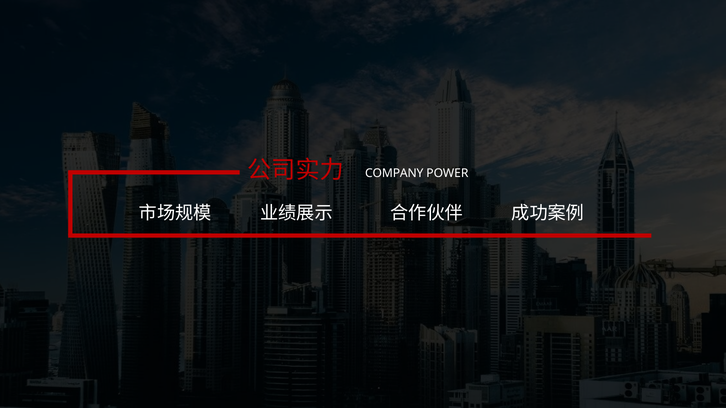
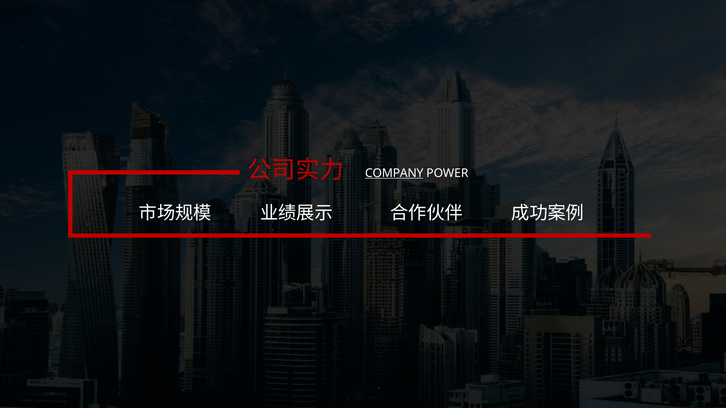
COMPANY underline: none -> present (394, 173)
